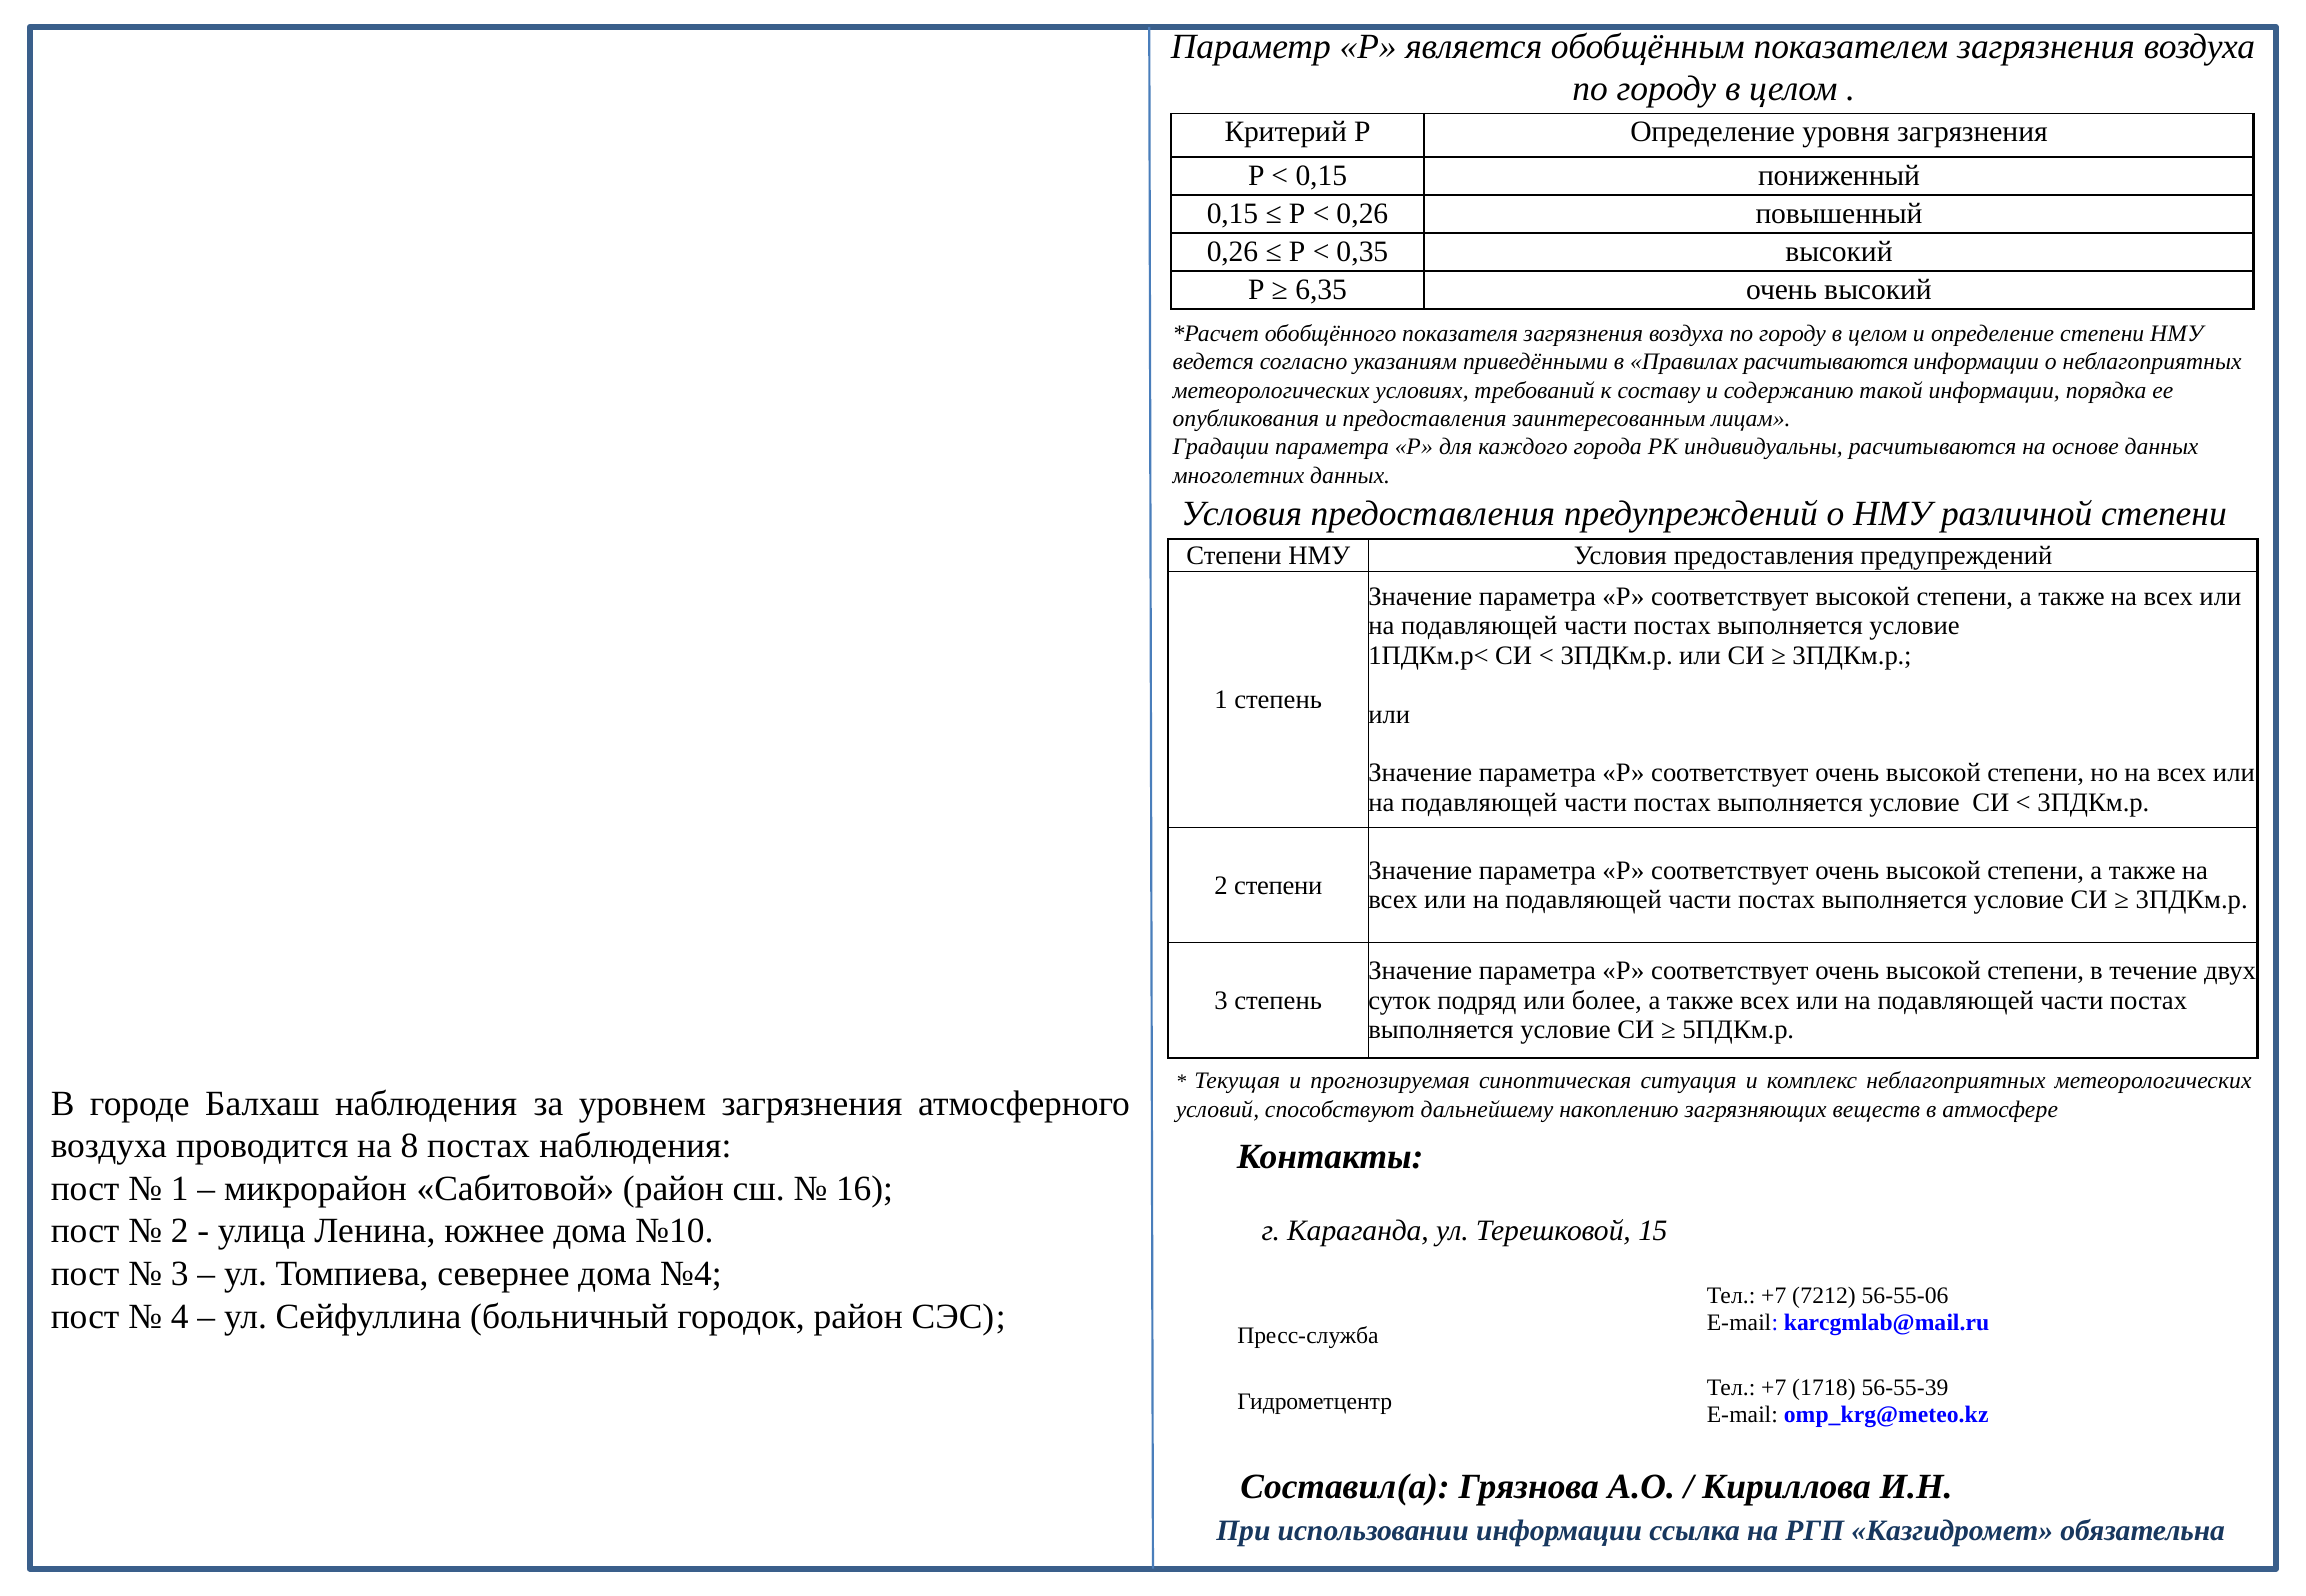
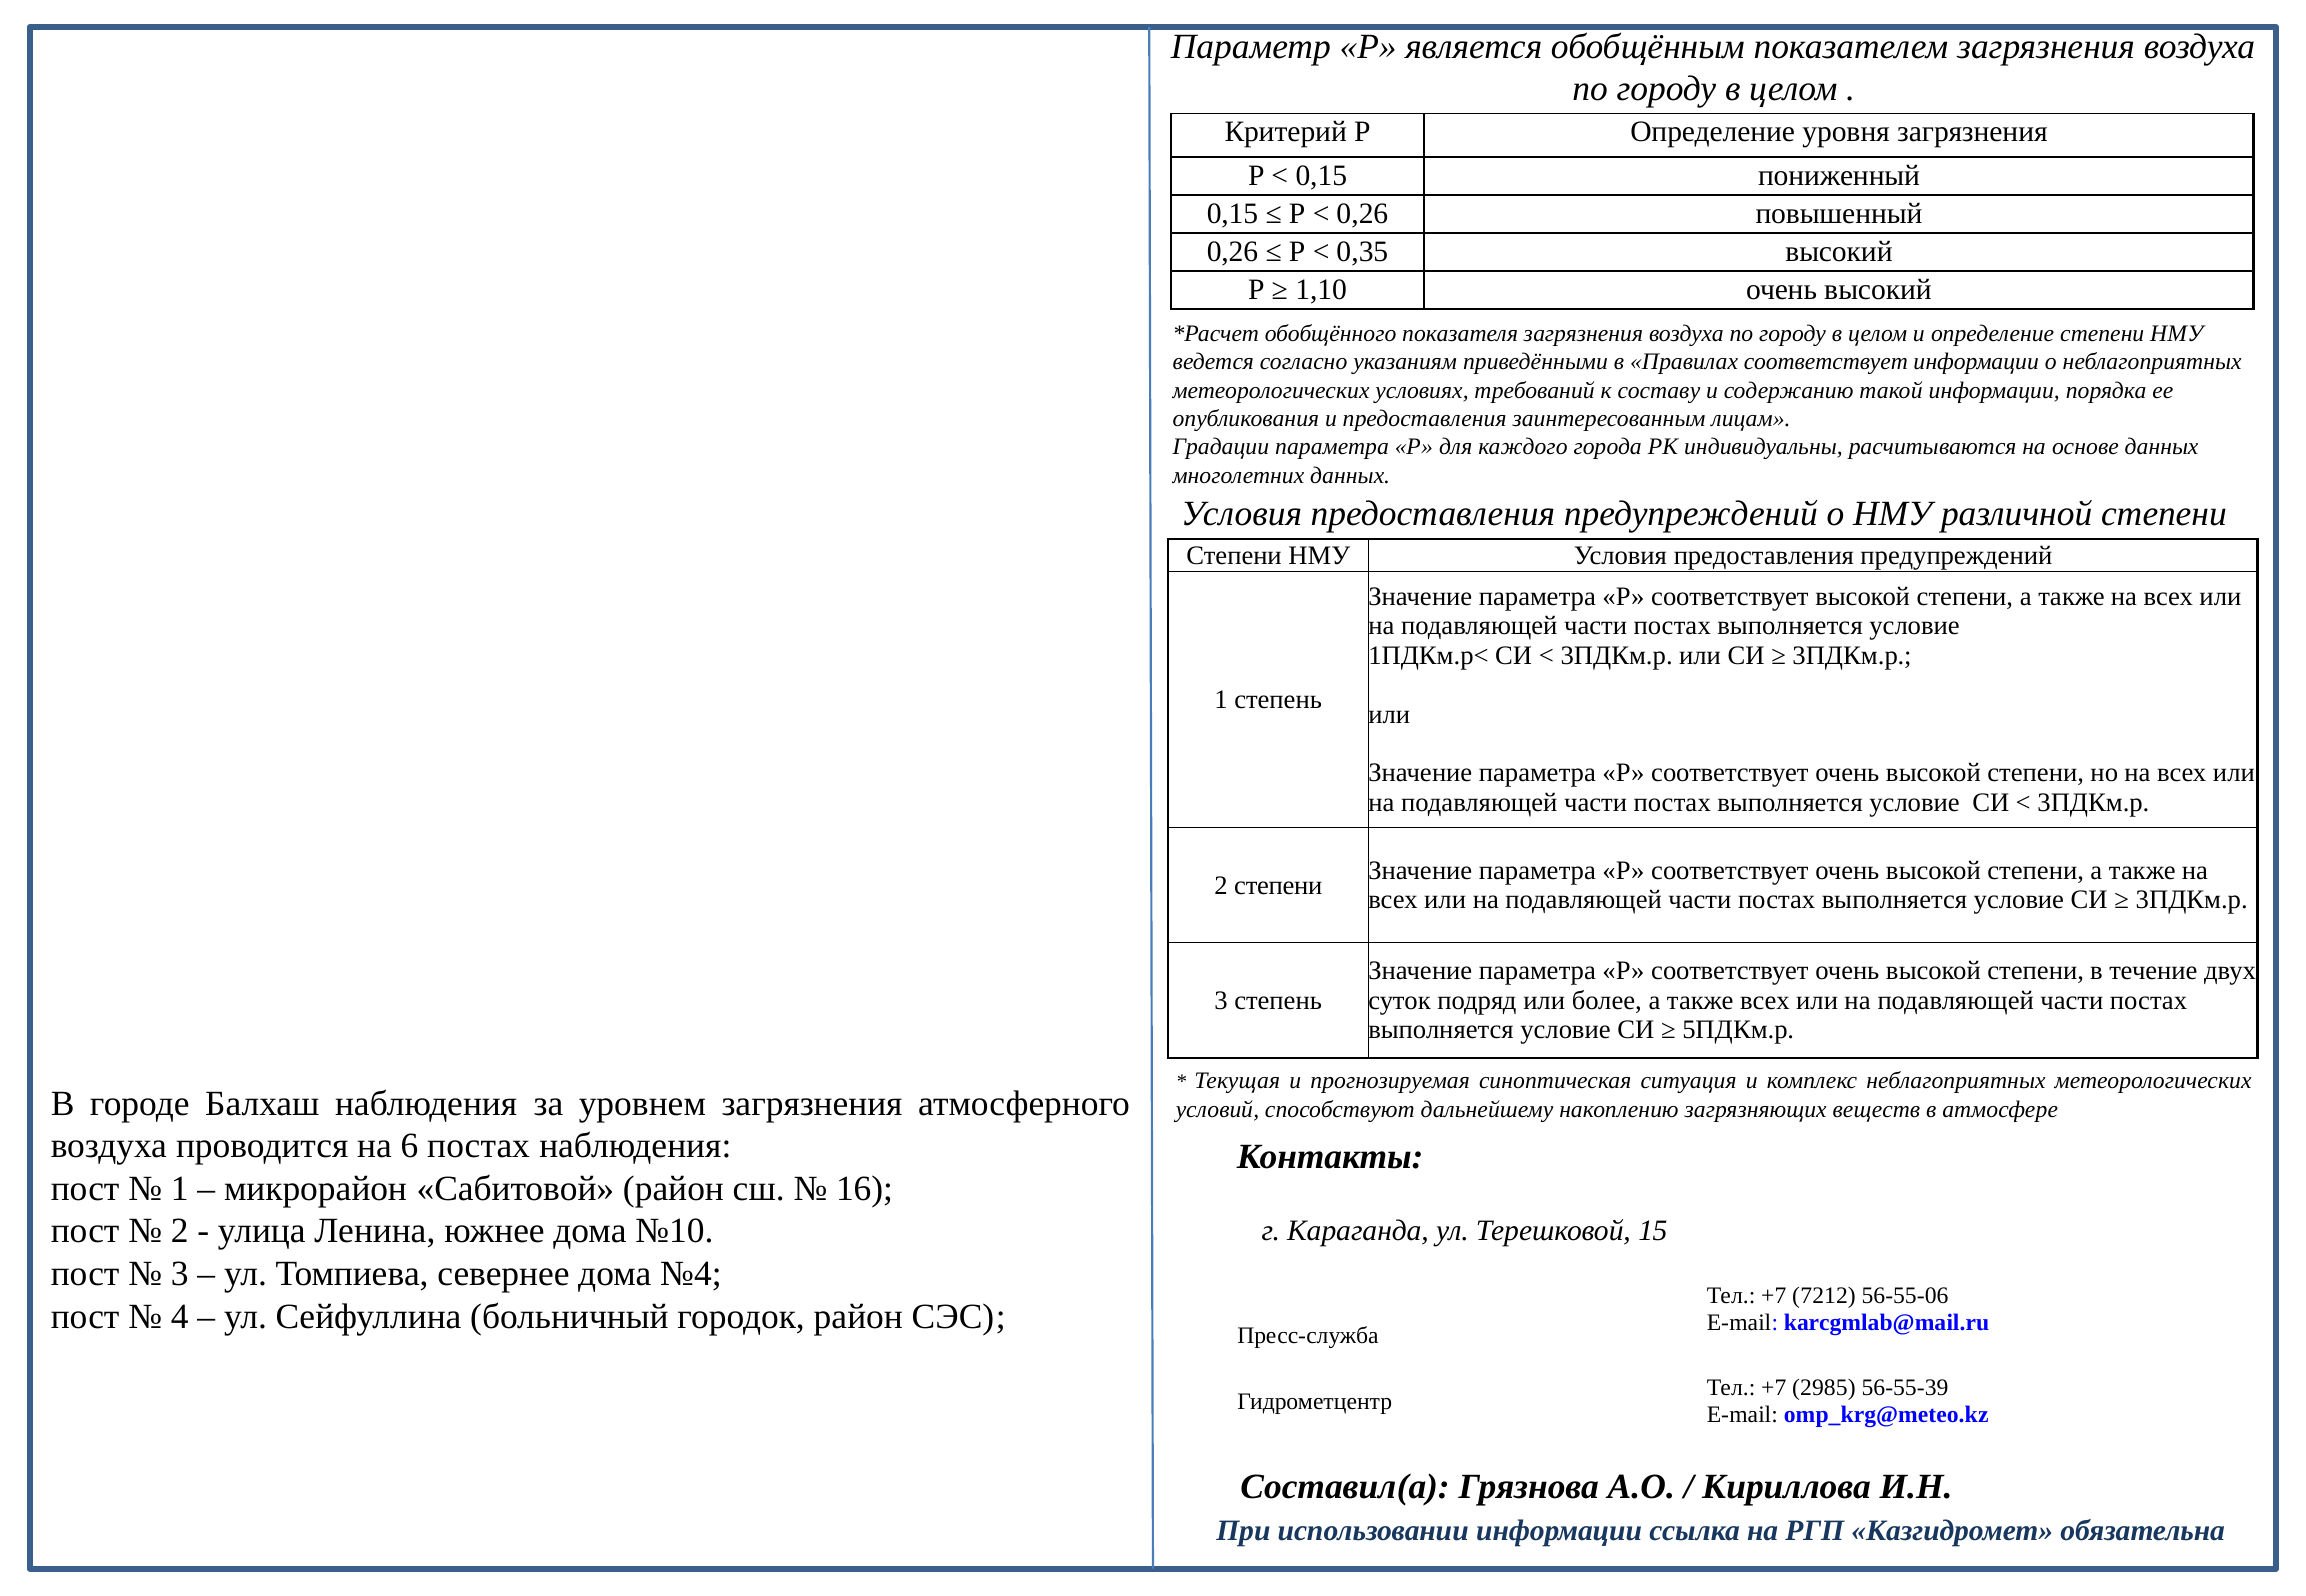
6,35: 6,35 -> 1,10 (1321, 290)
Правилах расчитываются: расчитываются -> соответствует (1826, 362)
8: 8 -> 6 (410, 1146)
1718: 1718 -> 2985 (1824, 1389)
